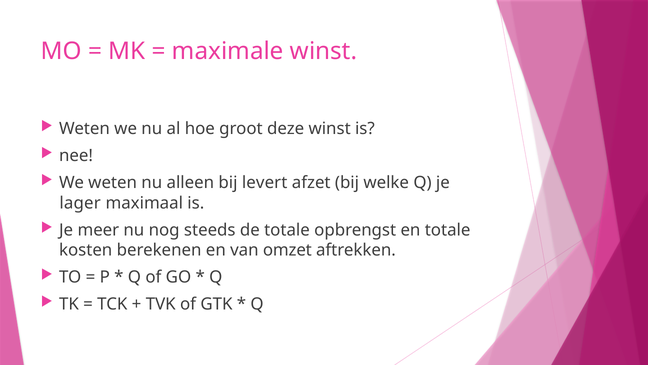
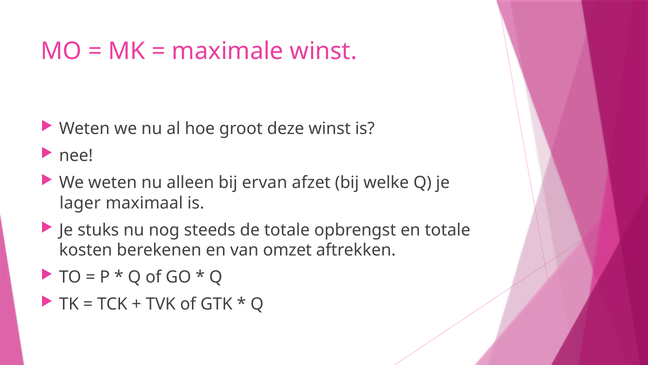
levert: levert -> ervan (265, 183)
meer: meer -> stuks (98, 230)
